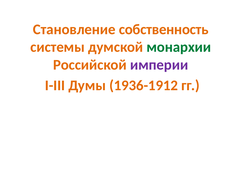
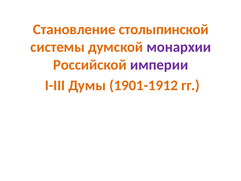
собственность: собственность -> столыпинской (164, 29)
монархии colour: green -> purple (179, 47)
1936-1912: 1936-1912 -> 1901-1912 (144, 85)
